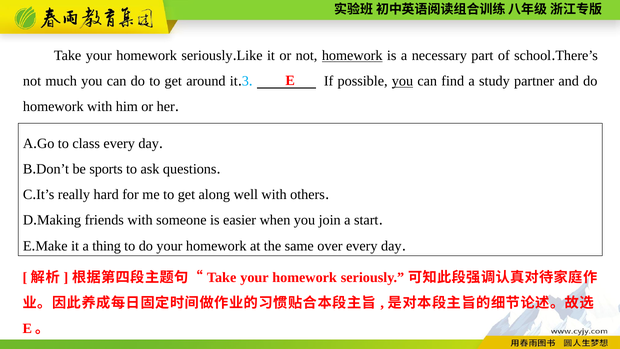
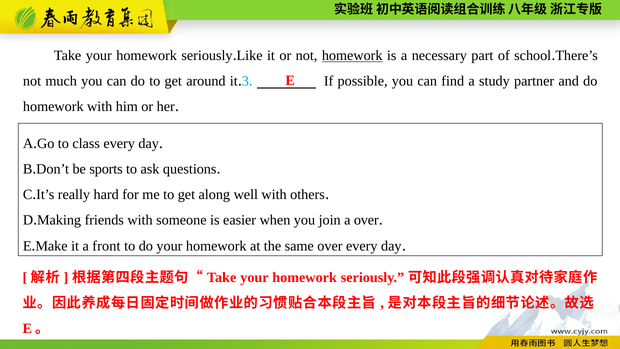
you underline: present -> none (402, 81)
a start: start -> over (366, 220)
thing: thing -> front (106, 246)
